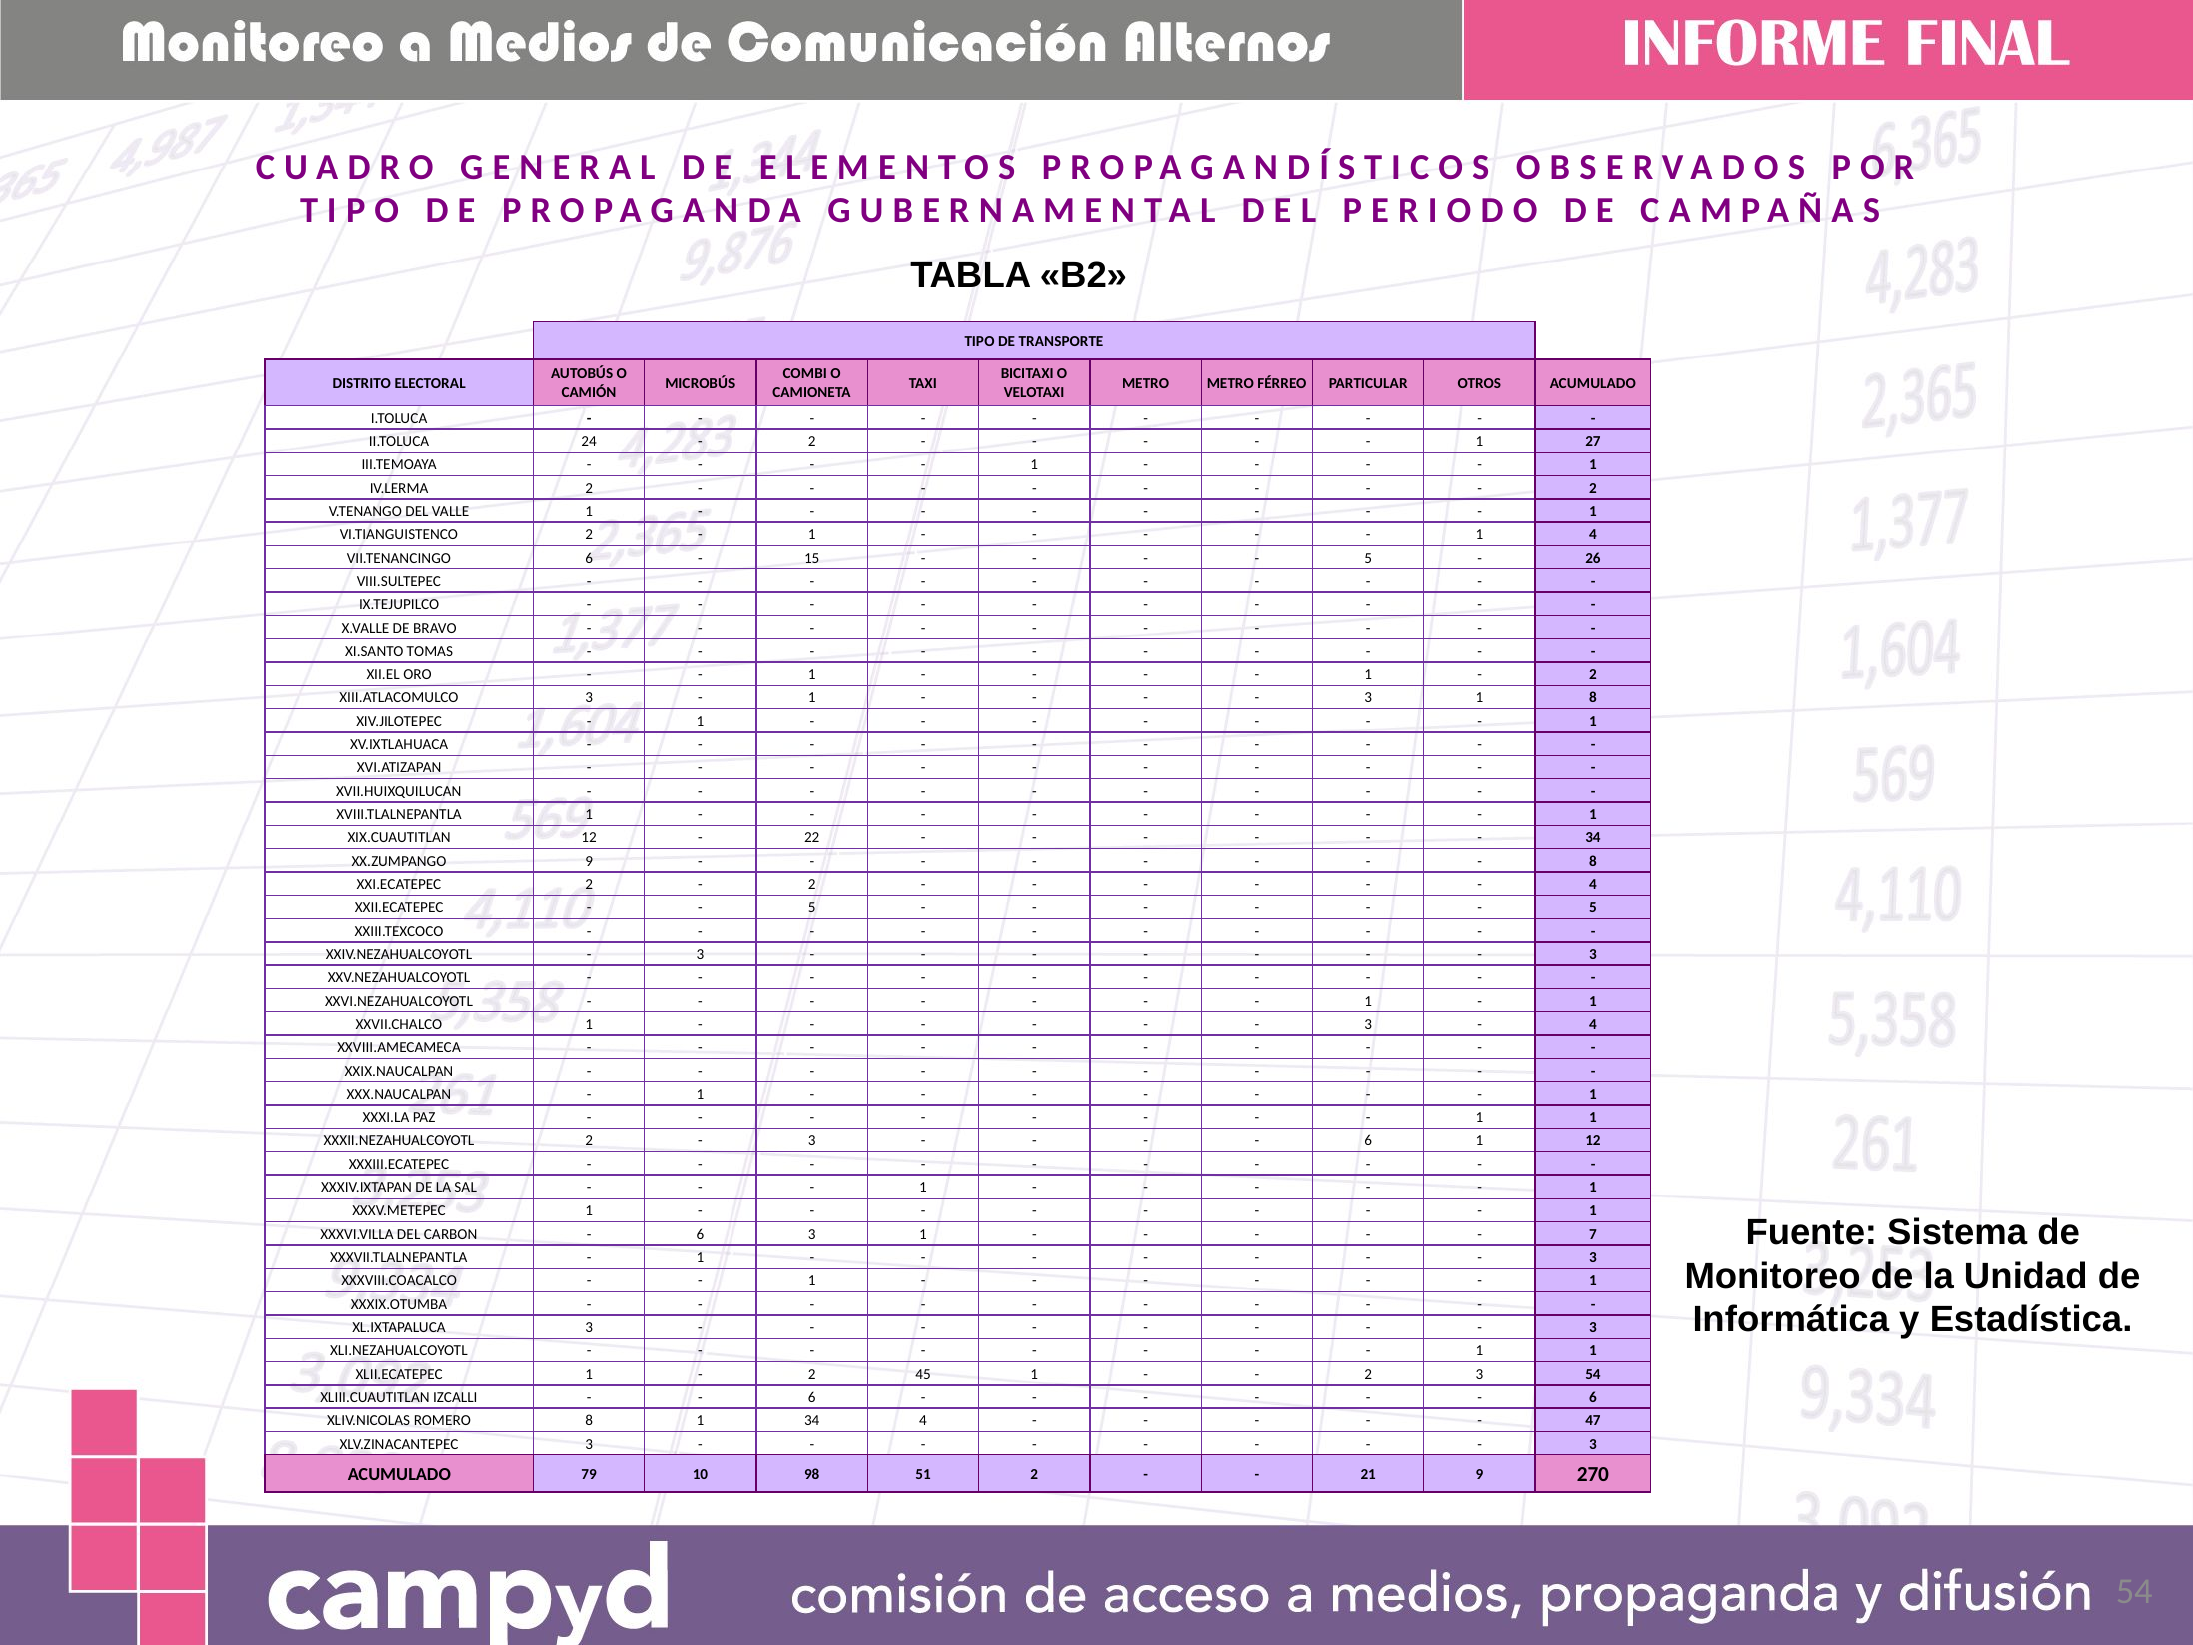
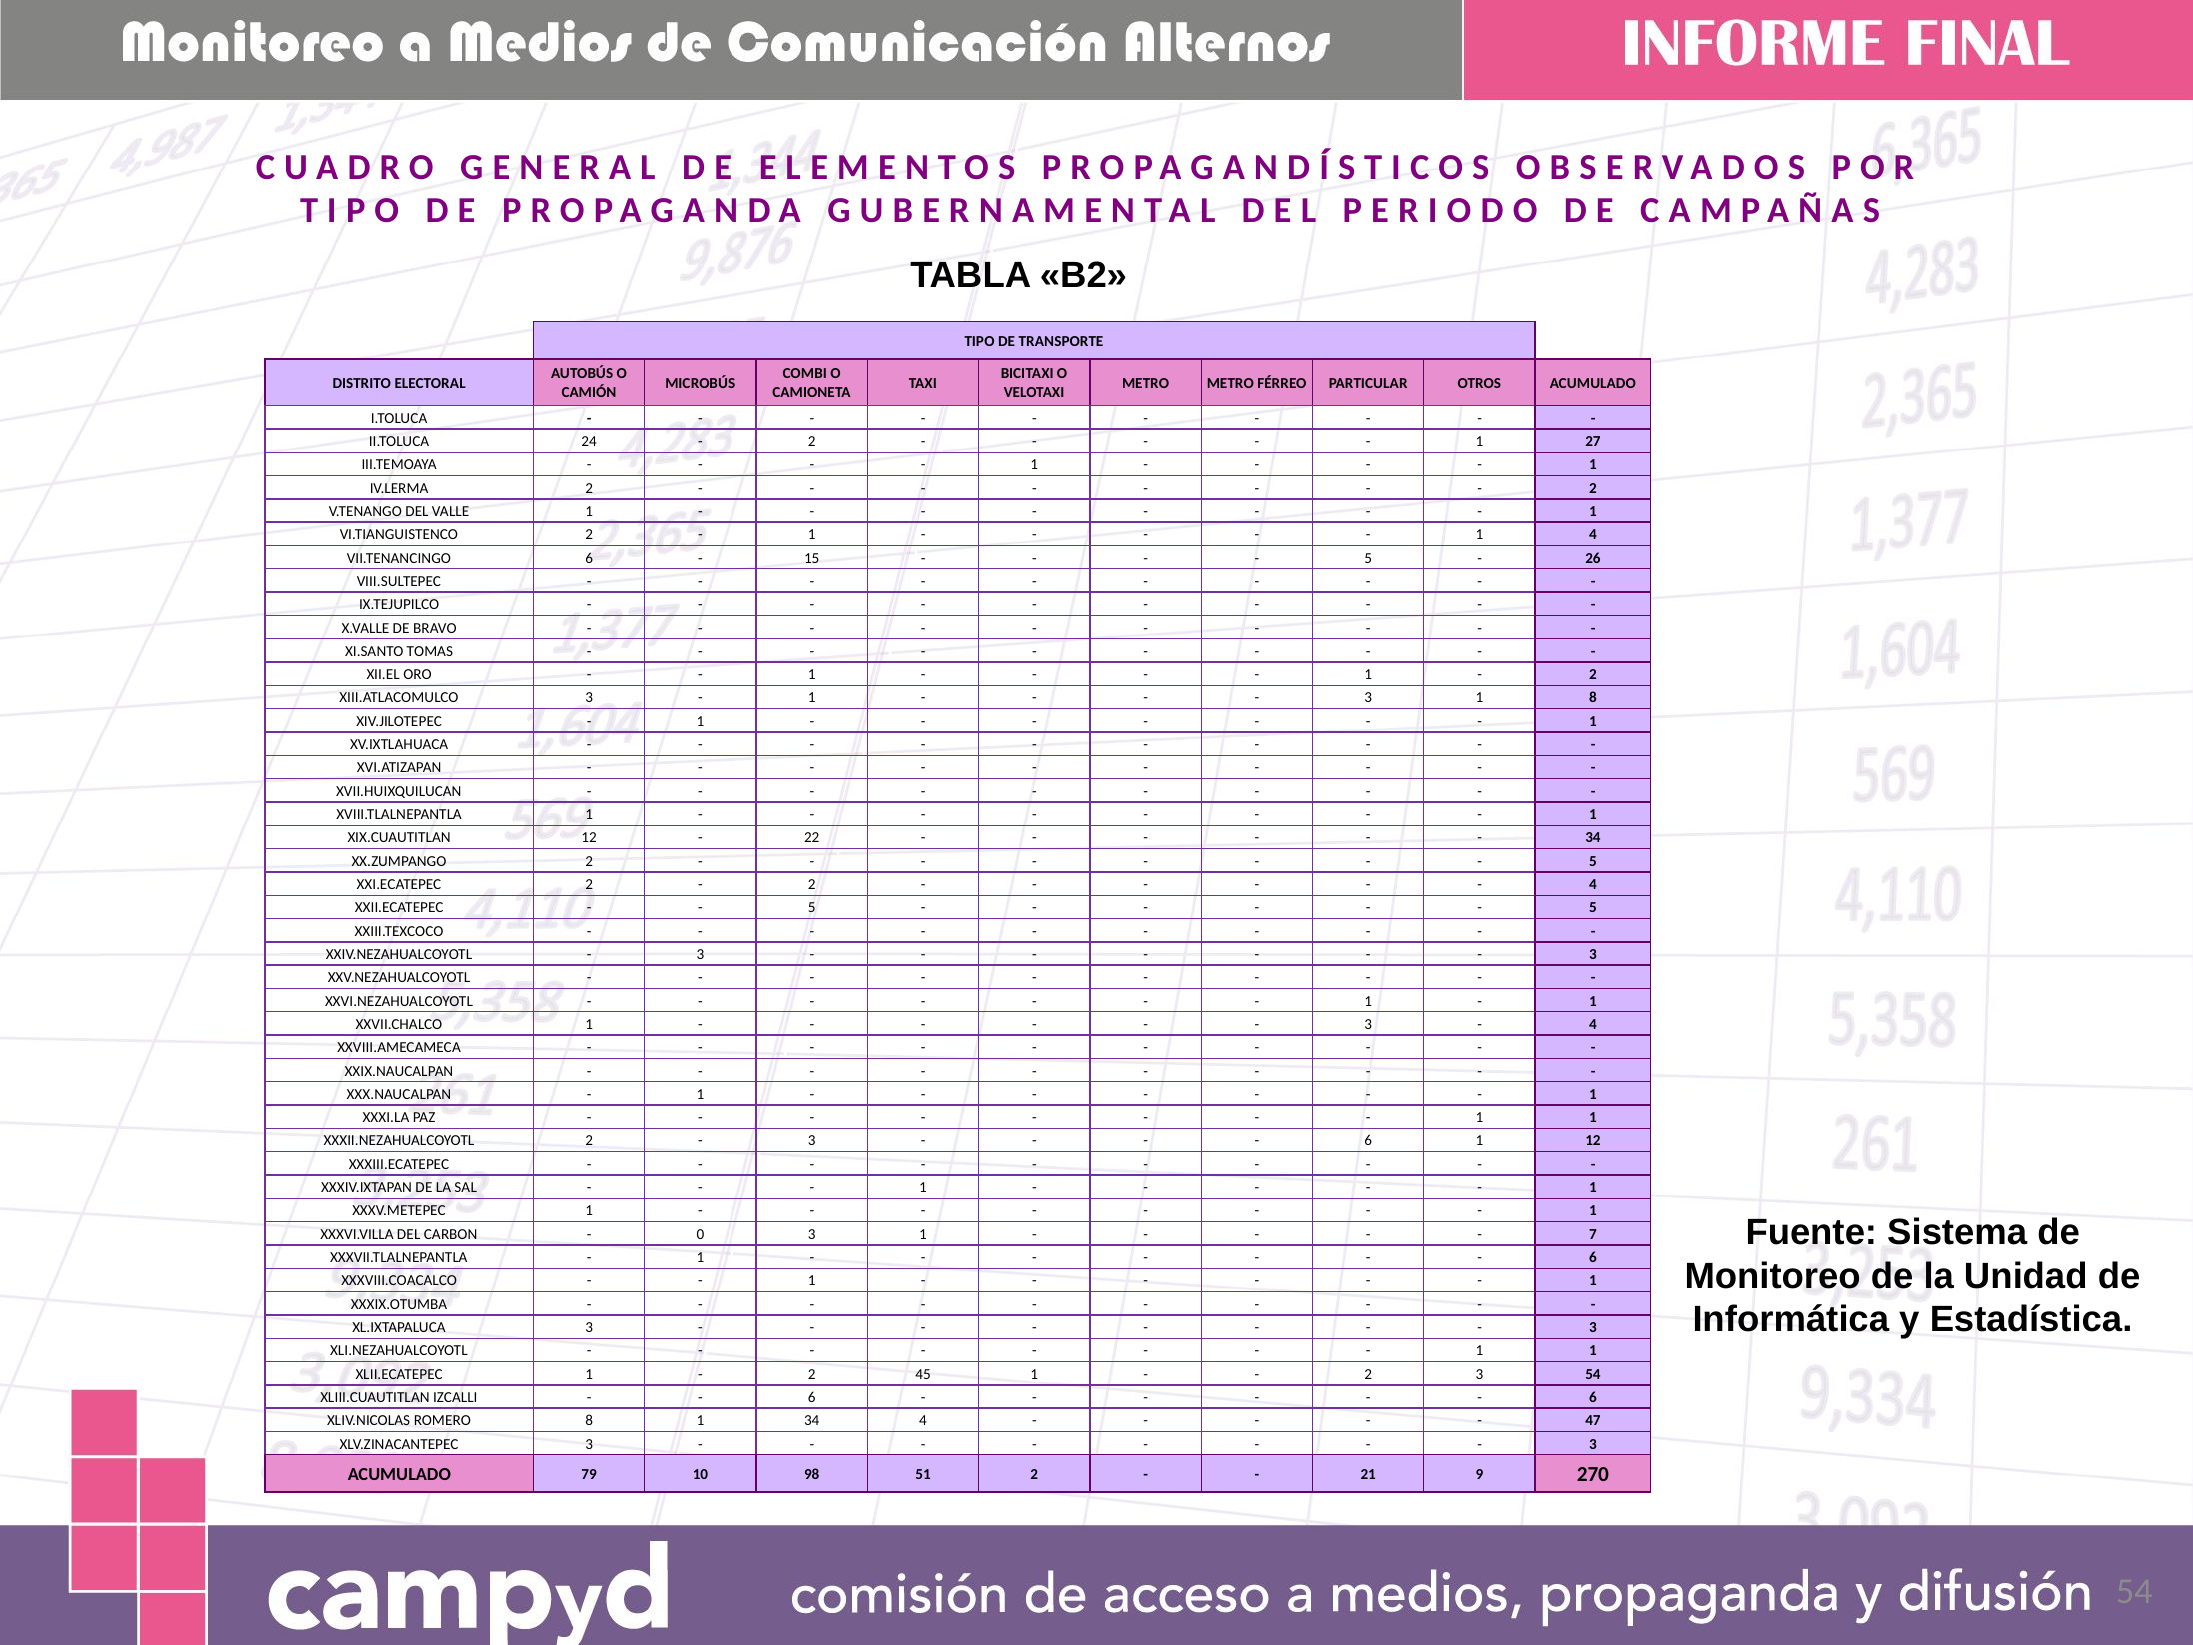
XX.ZUMPANGO 9: 9 -> 2 (589, 861)
8: 8 -> 5 (1593, 861)
6: 6 -> 0 (700, 1234)
3: 3 -> 6 (1593, 1257)
